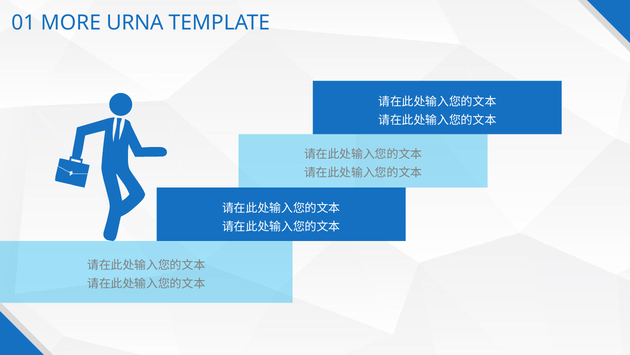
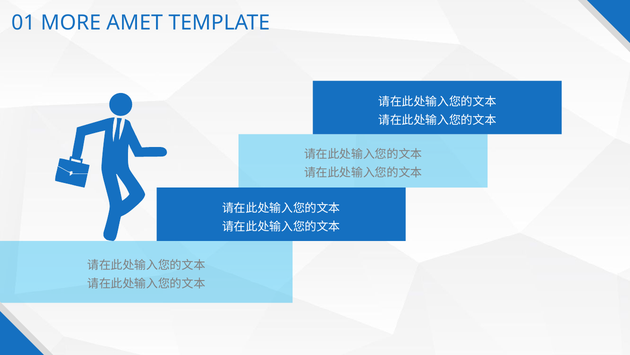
URNA: URNA -> AMET (135, 23)
